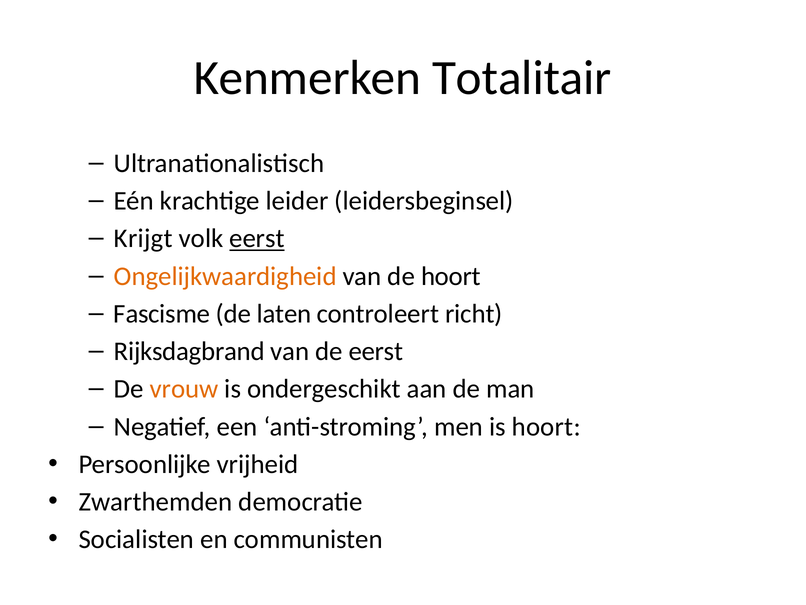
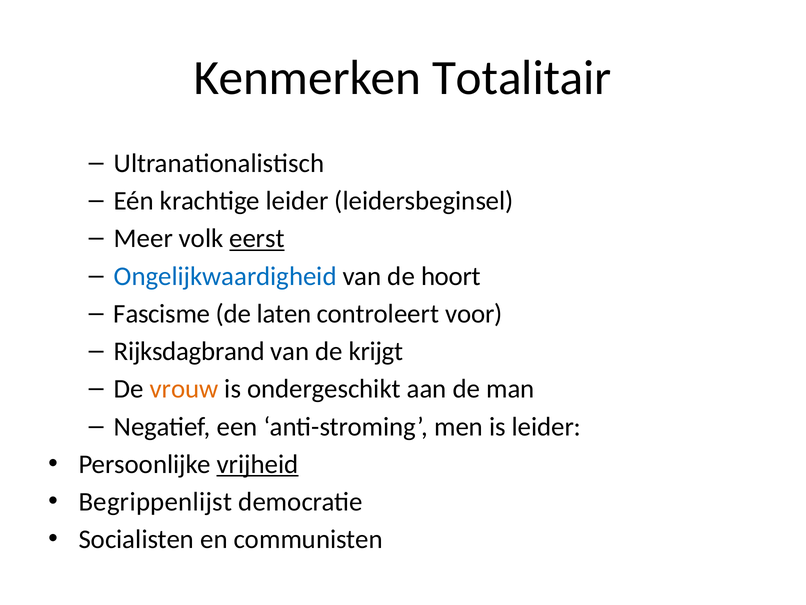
Krijgt: Krijgt -> Meer (143, 238)
Ongelijkwaardigheid colour: orange -> blue (225, 276)
richt: richt -> voor (474, 313)
de eerst: eerst -> krijgt (376, 351)
is hoort: hoort -> leider (546, 426)
vrijheid underline: none -> present (258, 464)
Zwarthemden: Zwarthemden -> Begrippenlijst (155, 502)
